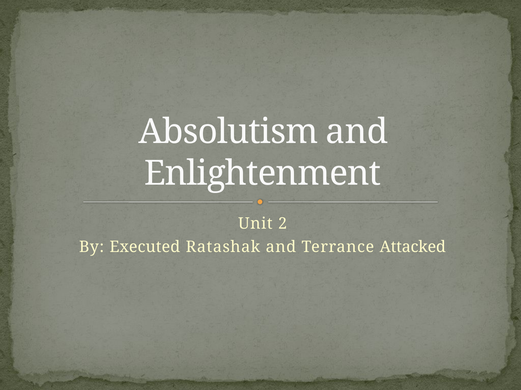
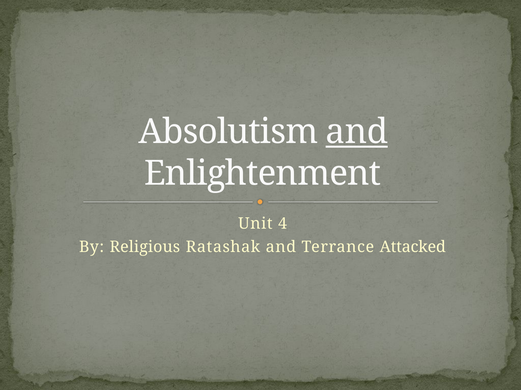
and underline: none -> present (357, 132)
2: 2 -> 4 (283, 224)
Executed: Executed -> Religious (145, 247)
